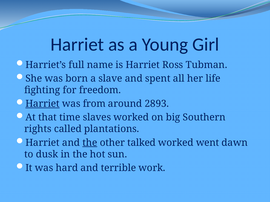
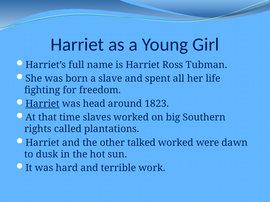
from: from -> head (94, 104)
2893: 2893 -> 1823 (157, 104)
the underline: present -> none (90, 143)
went: went -> were (208, 143)
